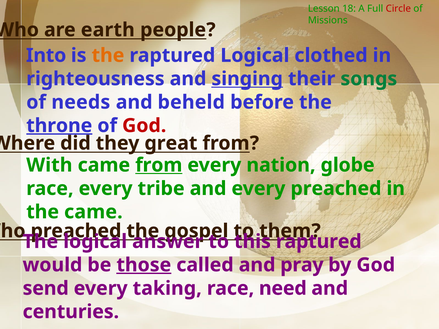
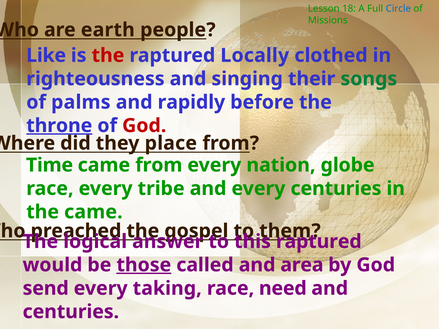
Circle colour: red -> blue (398, 9)
Into: Into -> Like (46, 55)
the colour: orange -> red (108, 55)
raptured Logical: Logical -> Locally (255, 55)
singing underline: present -> none (247, 79)
needs: needs -> palms (81, 102)
beheld: beheld -> rapidly (191, 102)
great: great -> place (171, 143)
With: With -> Time (50, 165)
from underline: present -> none (159, 165)
every preached: preached -> centuries (336, 189)
pray: pray -> area (302, 265)
